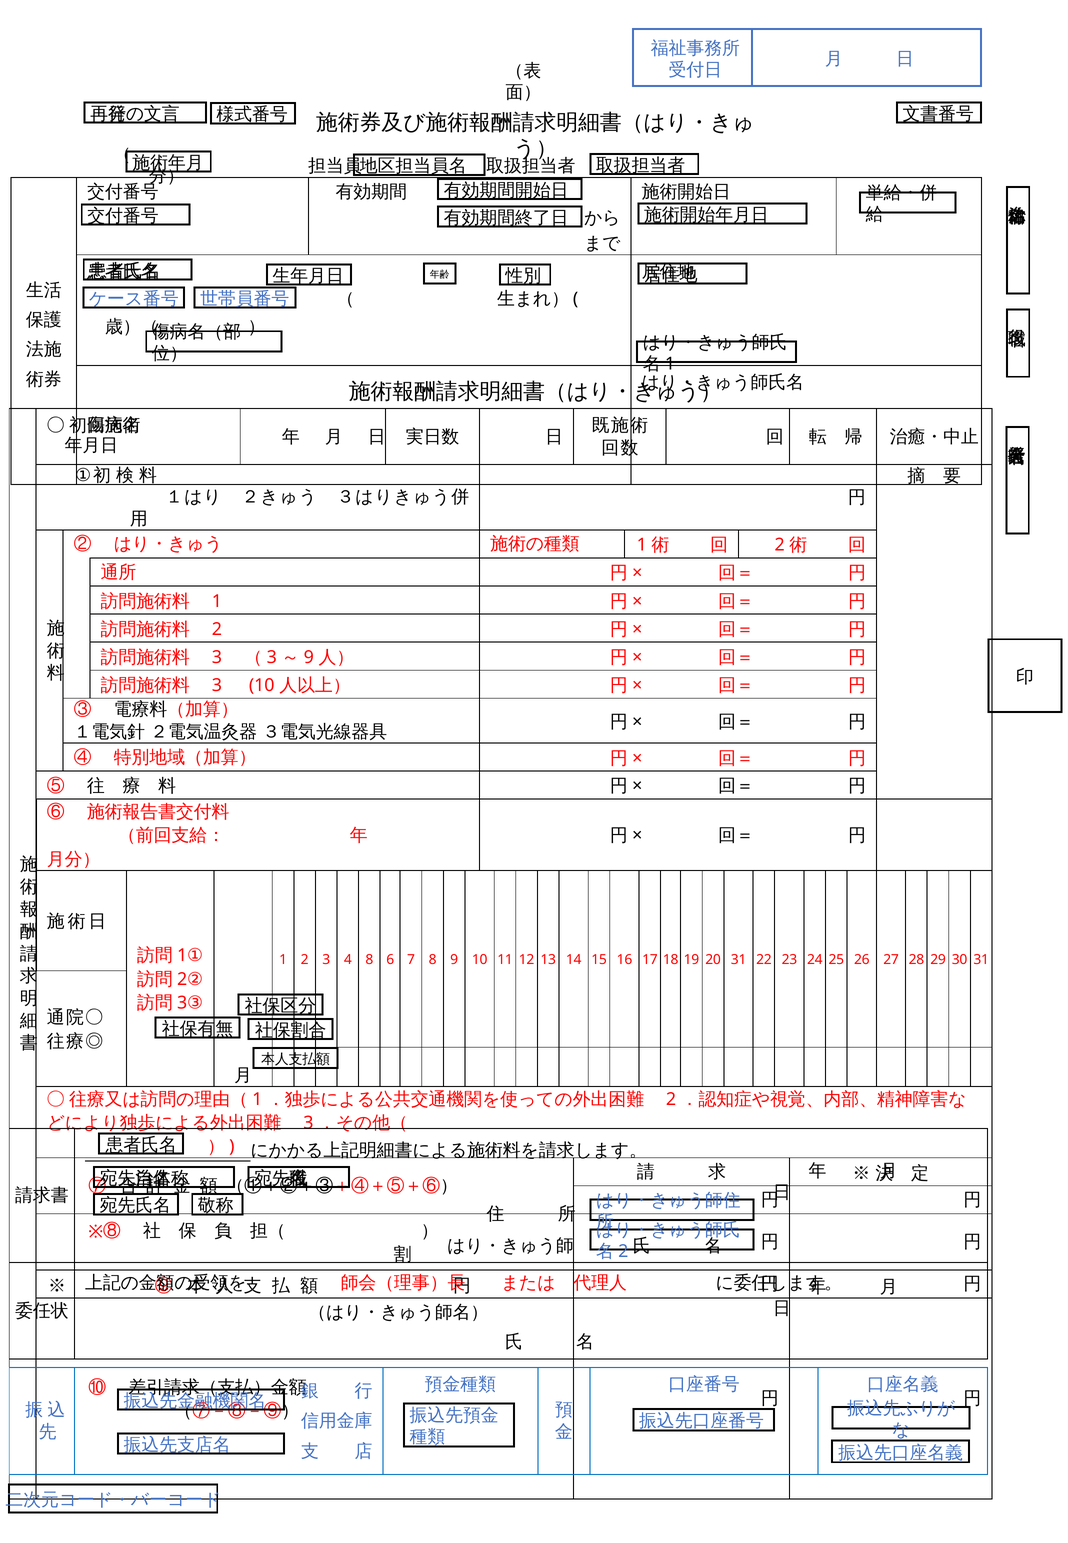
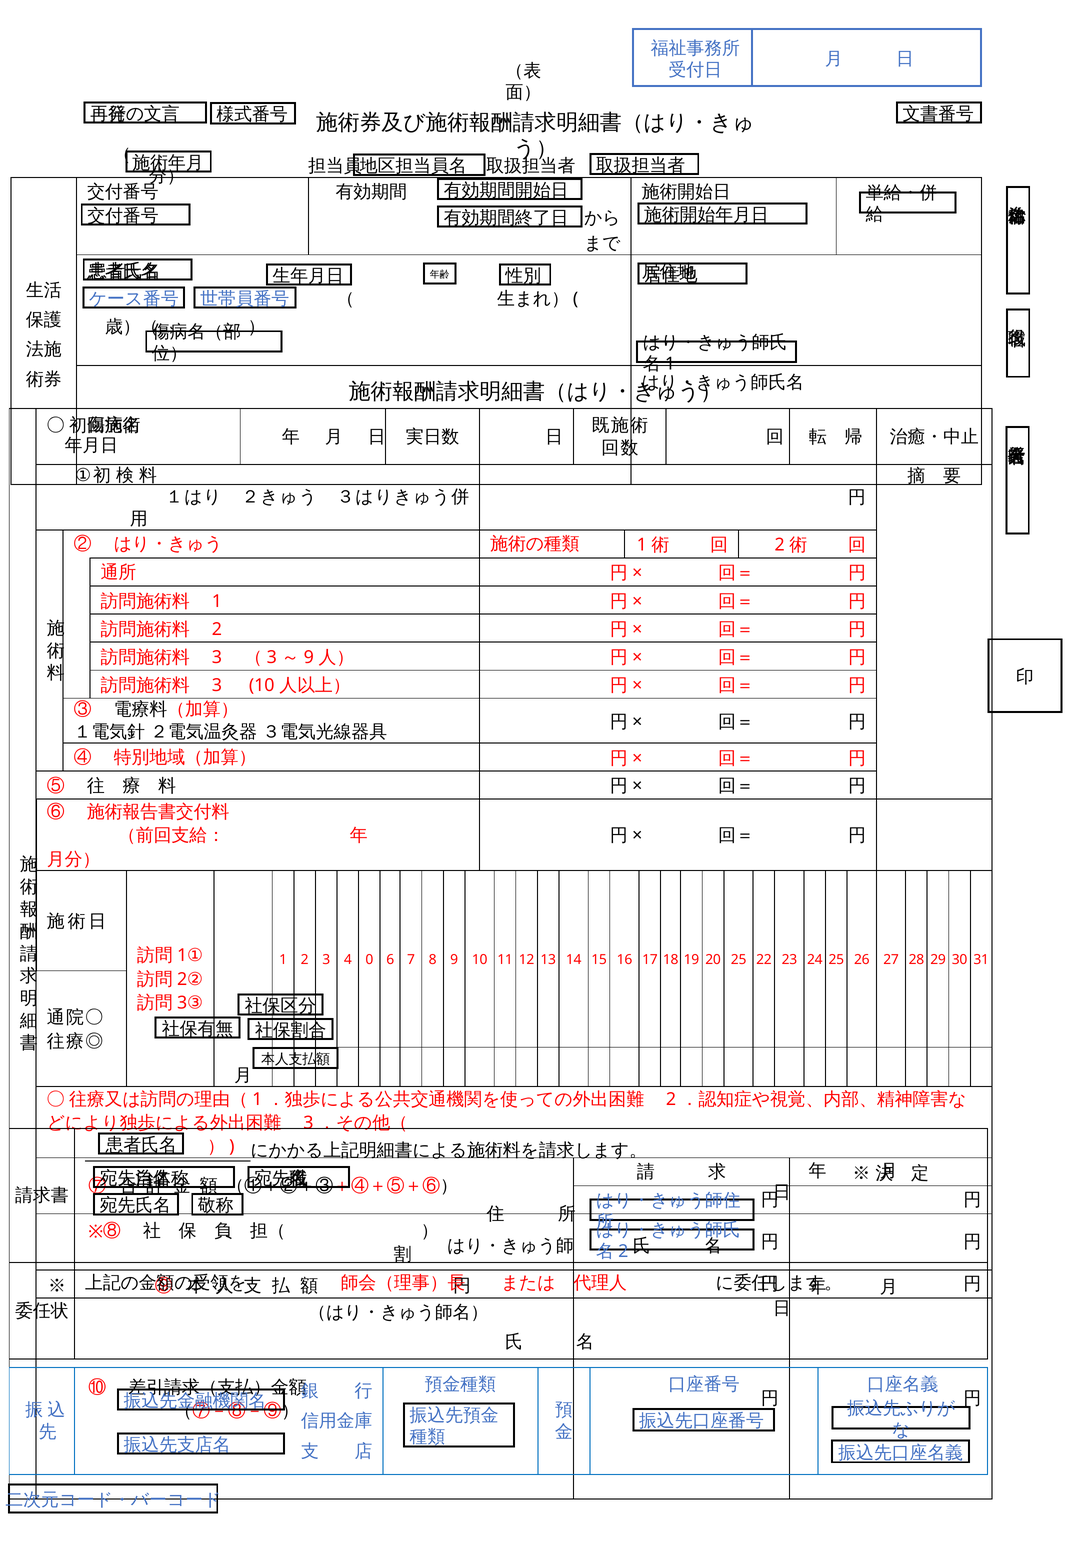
4 8: 8 -> 0 (369, 959)
20 31: 31 -> 25 (739, 959)
